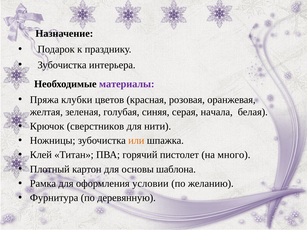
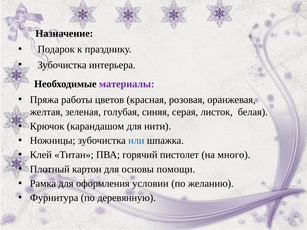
клубки: клубки -> работы (77, 100)
начала: начала -> листок (217, 112)
сверстников: сверстников -> карандашом (95, 126)
или colour: orange -> blue (136, 141)
шаблона: шаблона -> помощи (176, 169)
